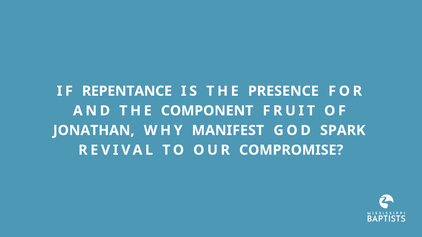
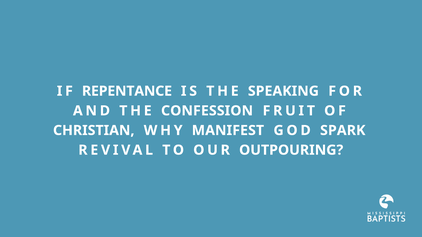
PRESENCE: PRESENCE -> SPEAKING (283, 91)
COMPONENT: COMPONENT -> CONFESSION (207, 111)
JONATHAN: JONATHAN -> CHRISTIAN (94, 131)
COMPROMISE: COMPROMISE -> OUTPOURING (291, 150)
